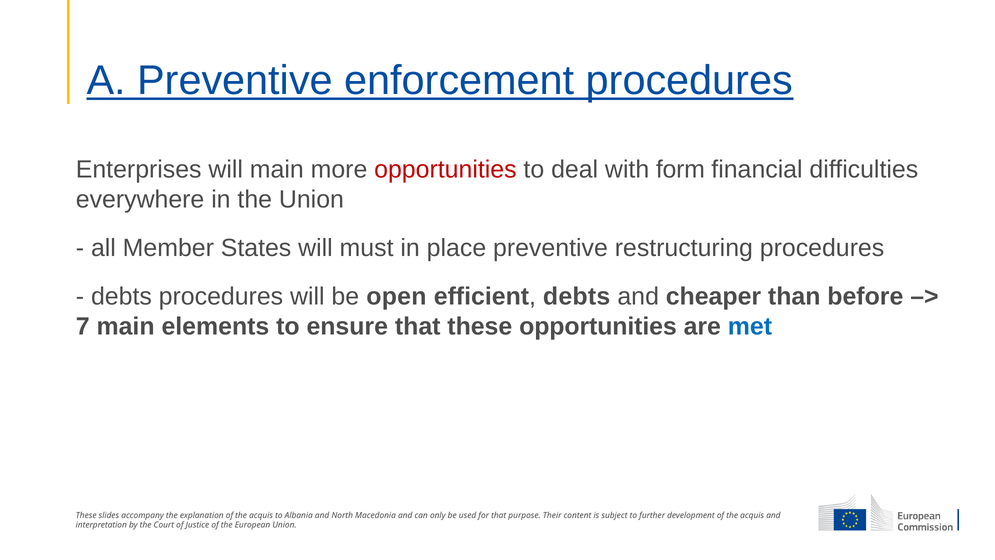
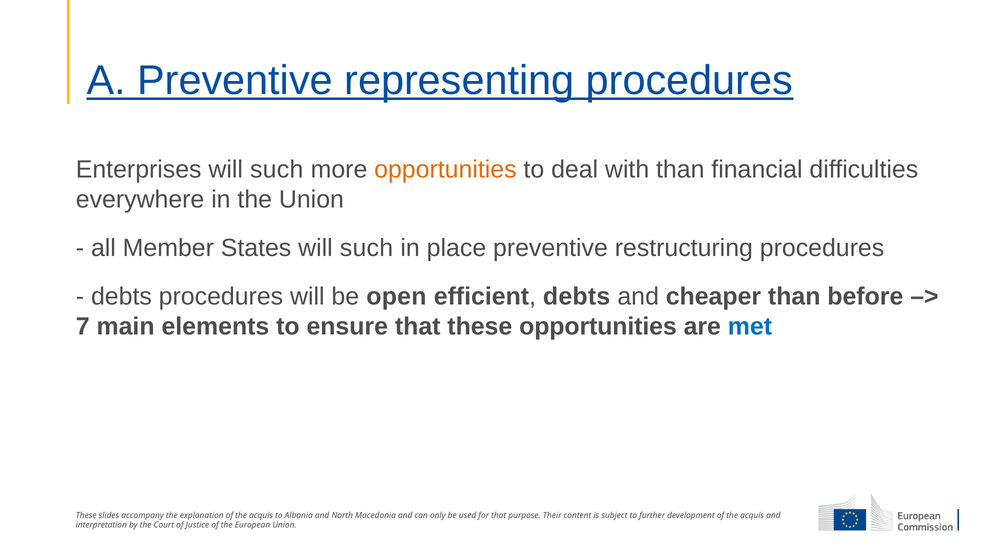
enforcement: enforcement -> representing (459, 81)
Enterprises will main: main -> such (277, 169)
opportunities colour: red -> orange (445, 169)
with form: form -> than (680, 169)
States will must: must -> such (366, 248)
